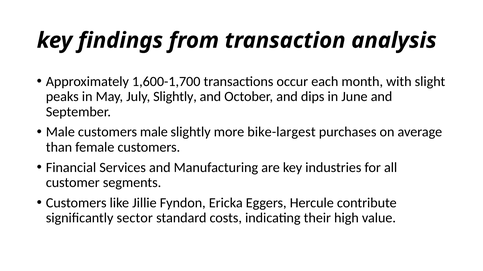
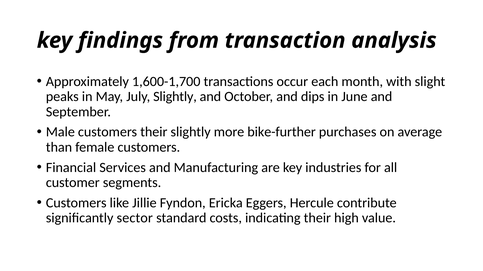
customers male: male -> their (154, 132)
bike-largest: bike-largest -> bike-further (282, 132)
